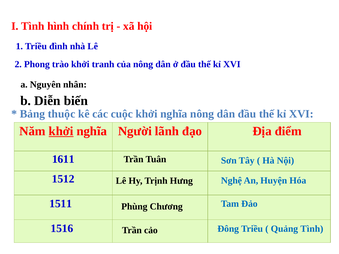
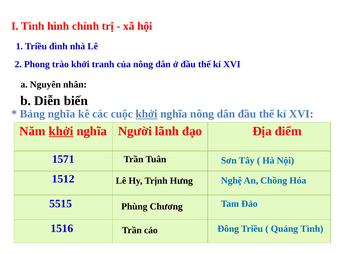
Bảng thuộc: thuộc -> nghĩa (62, 114)
khởi underline: none -> present (147, 114)
1611: 1611 -> 1571 (63, 159)
Huyện: Huyện -> Chồng (274, 181)
1511: 1511 -> 5515 (61, 204)
